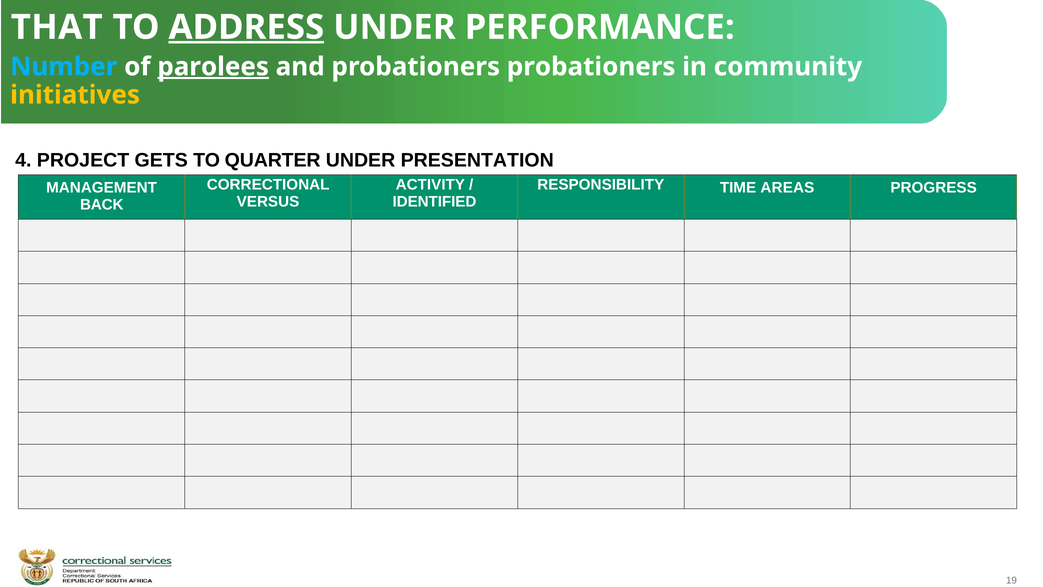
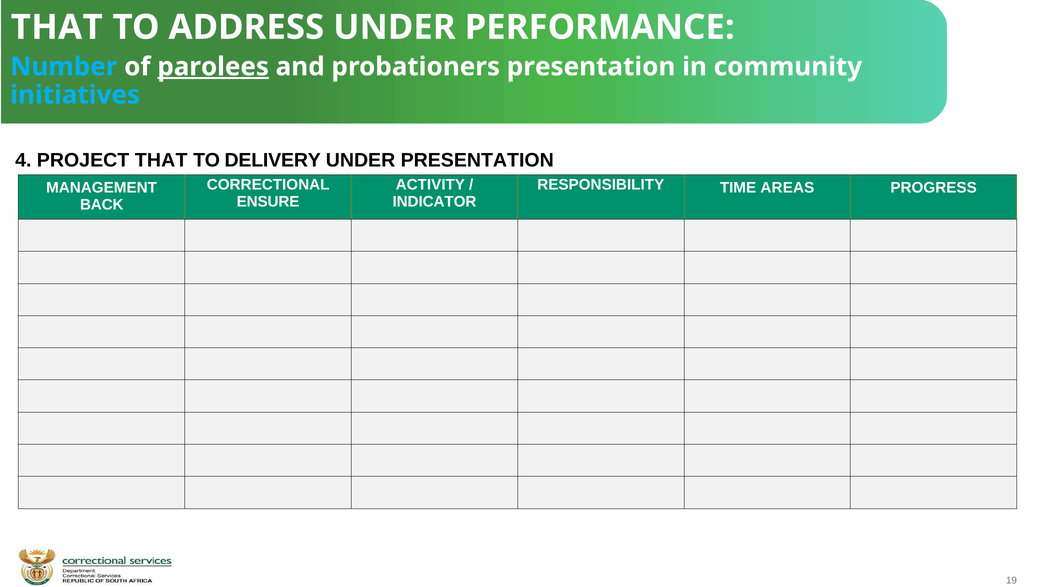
ADDRESS underline: present -> none (246, 27)
probationers probationers: probationers -> presentation (591, 67)
initiatives colour: yellow -> light blue (75, 95)
PROJECT GETS: GETS -> THAT (161, 160)
QUARTER: QUARTER -> DELIVERY (273, 160)
VERSUS: VERSUS -> ENSURE (268, 201)
IDENTIFIED: IDENTIFIED -> INDICATOR (434, 201)
